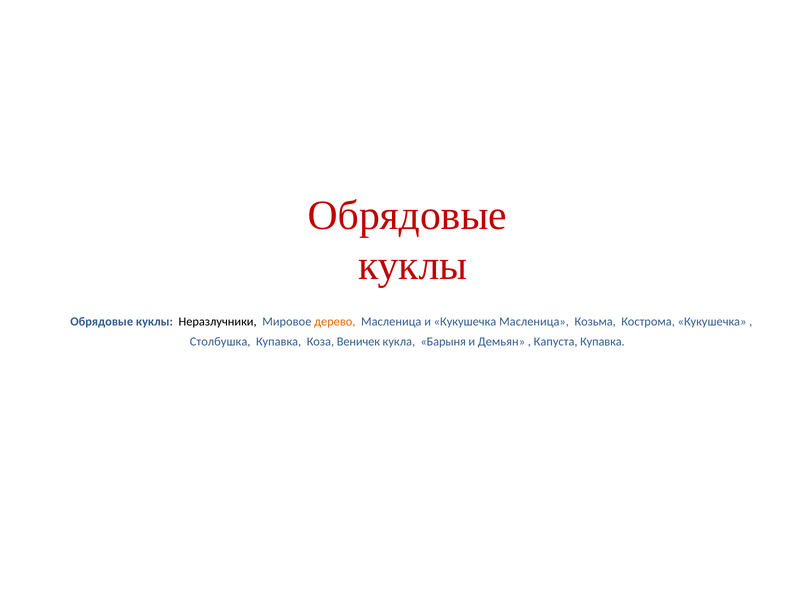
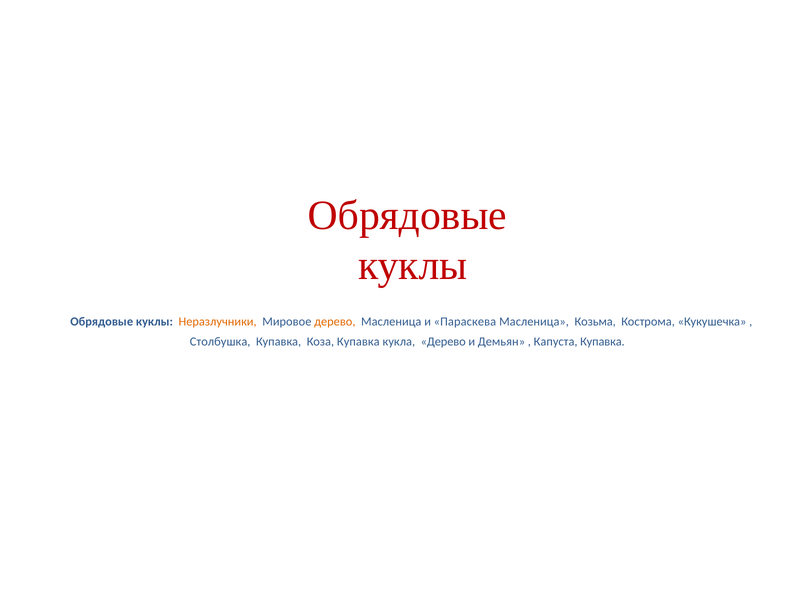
Неразлучники colour: black -> orange (218, 322)
и Кукушечка: Кукушечка -> Параскева (465, 322)
Коза Веничек: Веничек -> Купавка (358, 342)
кукла Барыня: Барыня -> Дерево (443, 342)
